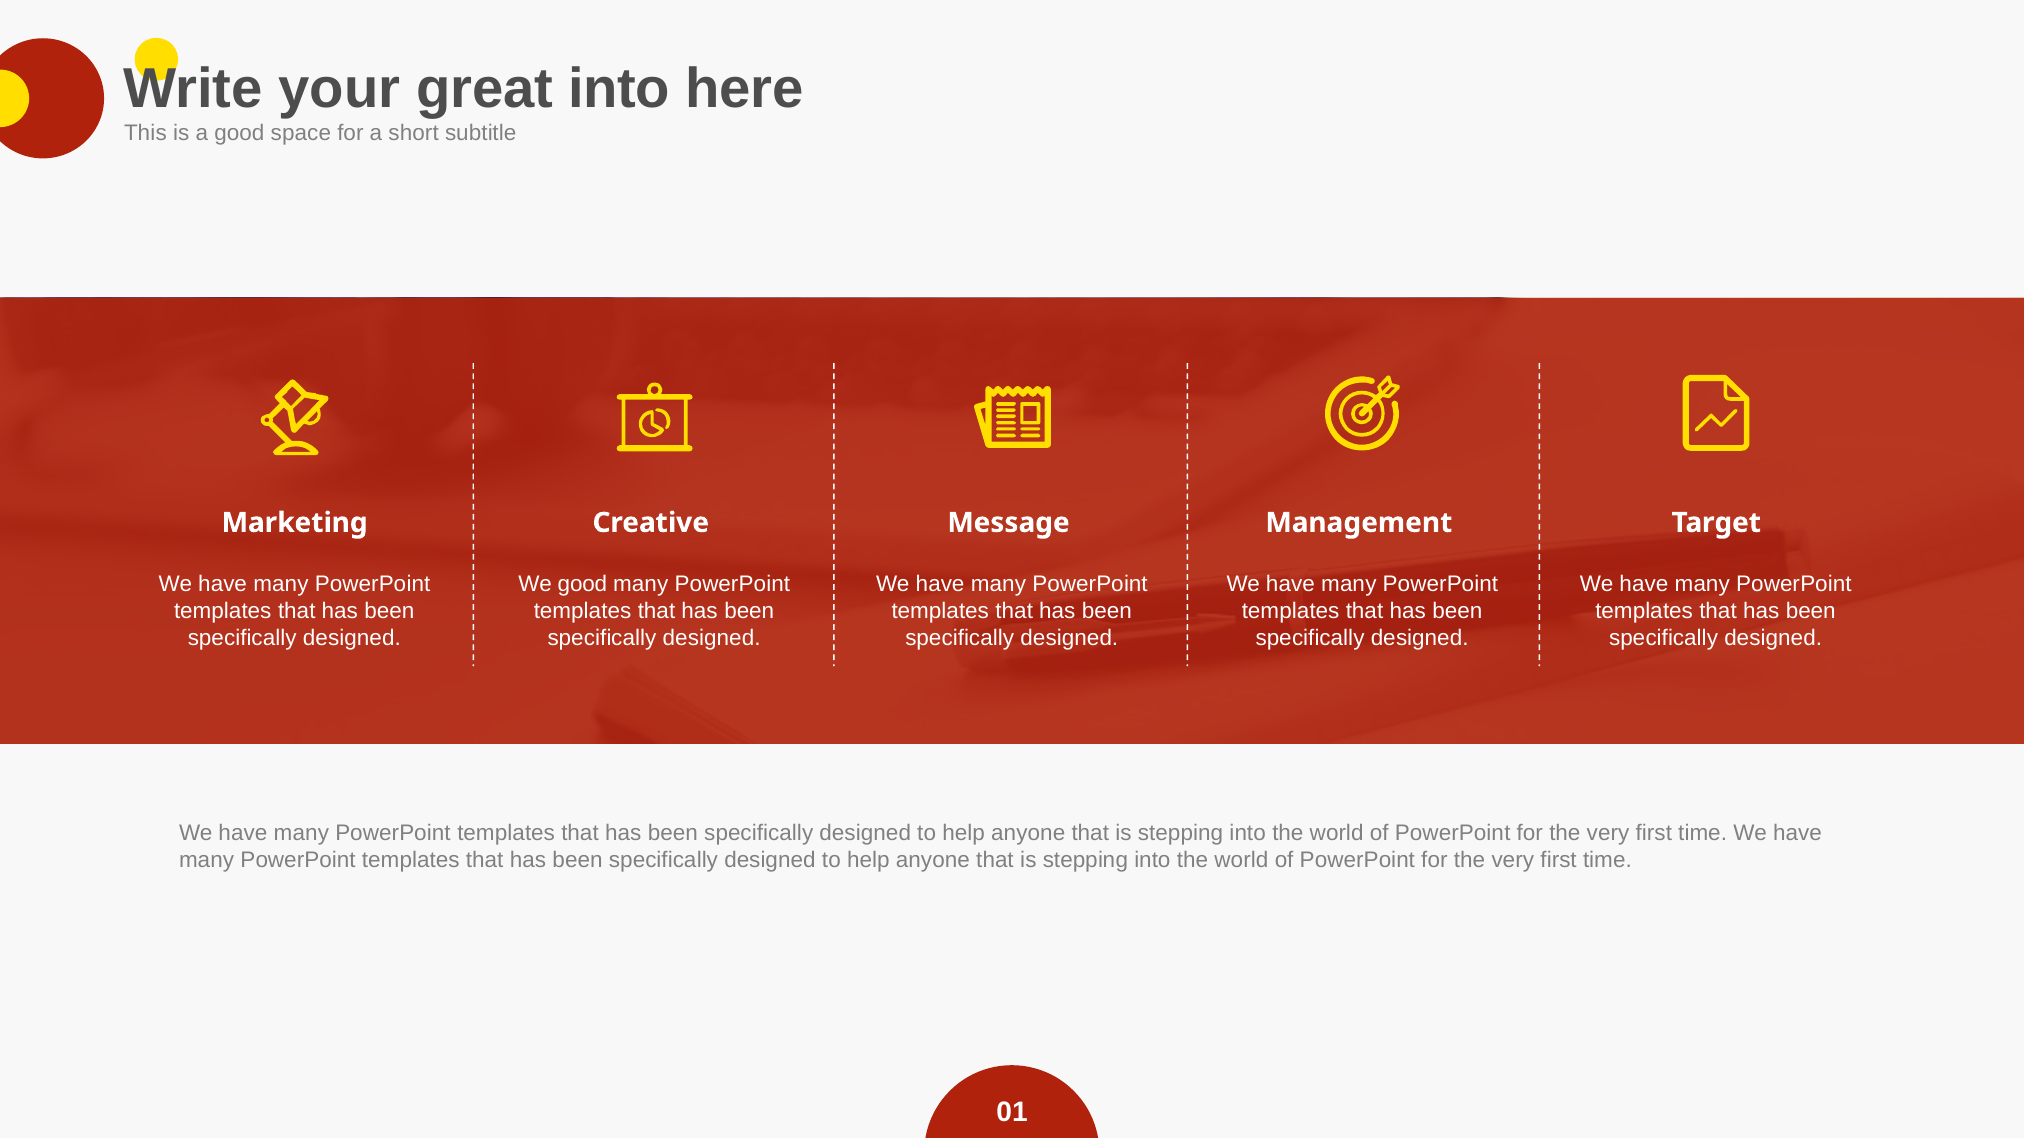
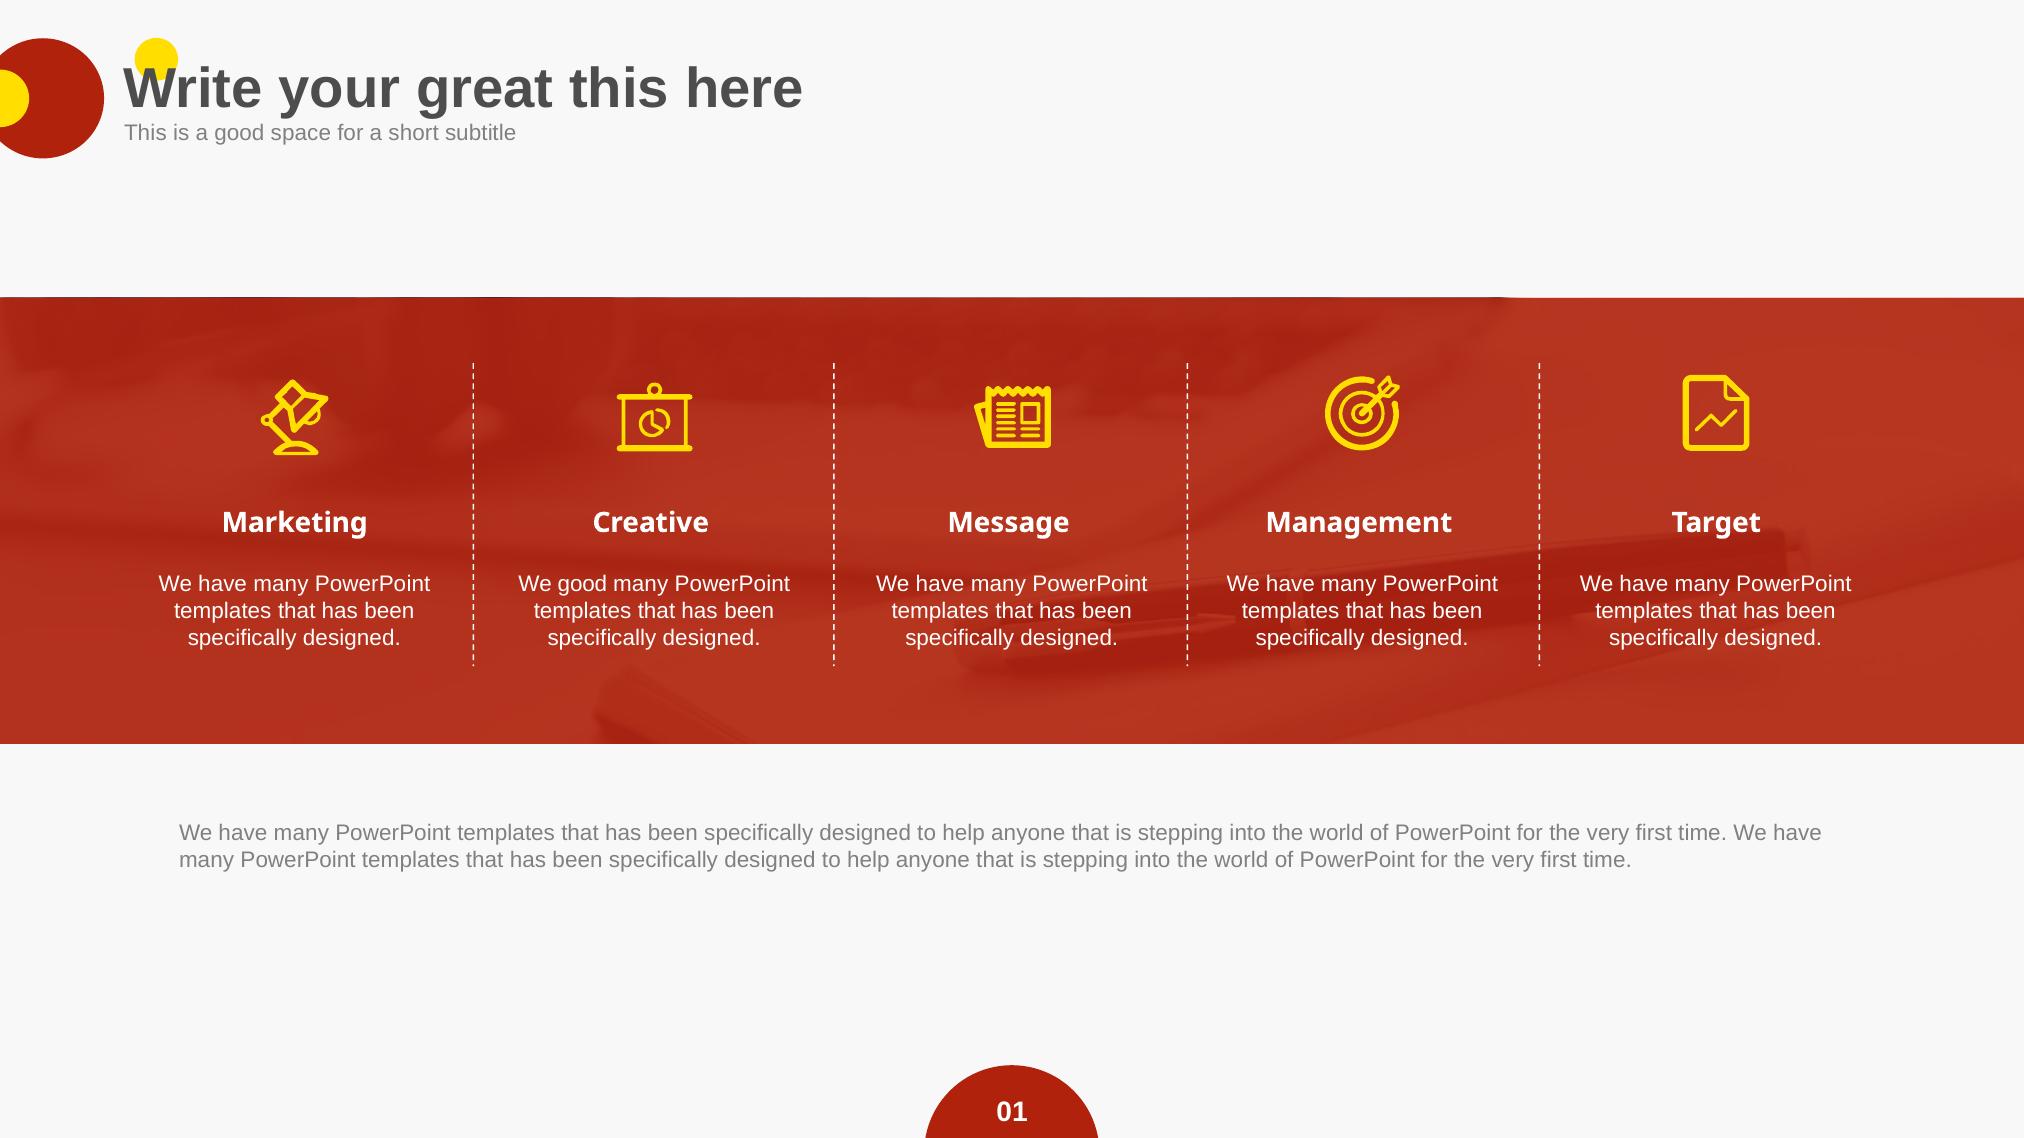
great into: into -> this (619, 89)
